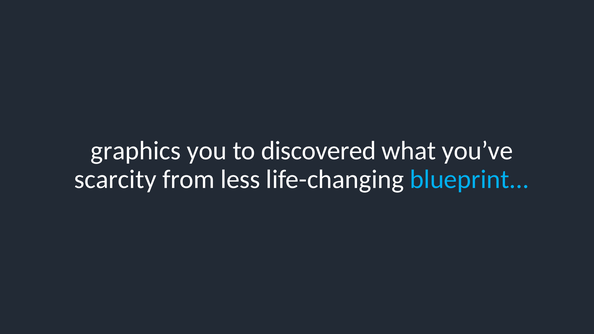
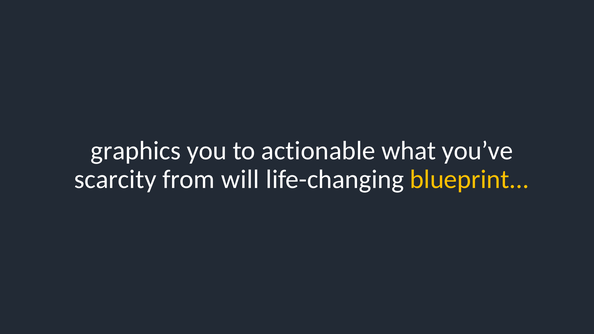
discovered: discovered -> actionable (318, 151)
less: less -> will (240, 179)
blueprint colour: light blue -> yellow (470, 179)
